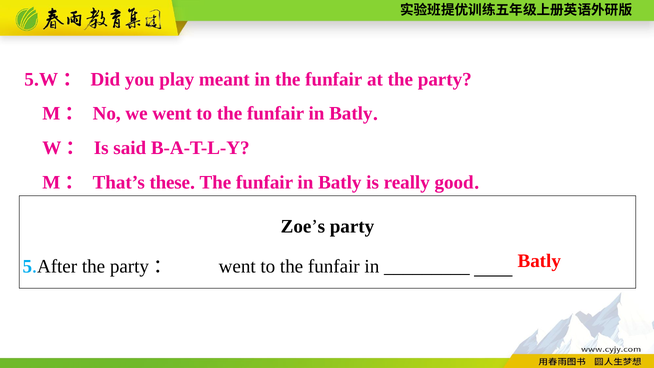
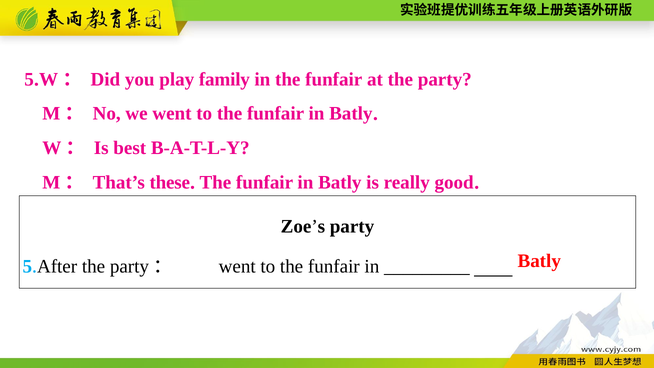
meant: meant -> family (224, 79)
said: said -> best (130, 148)
